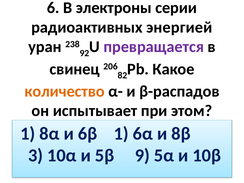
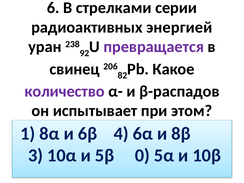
электроны: электроны -> стрелками (114, 8)
количество colour: orange -> purple (65, 91)
6β 1: 1 -> 4 (121, 134)
9: 9 -> 0 (142, 156)
